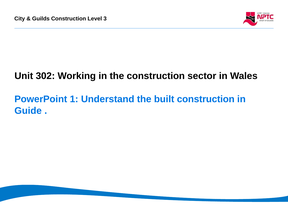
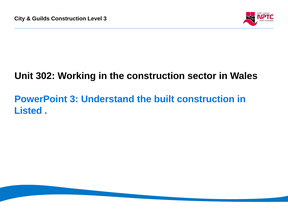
PowerPoint 1: 1 -> 3 (74, 99)
Guide: Guide -> Listed (28, 111)
